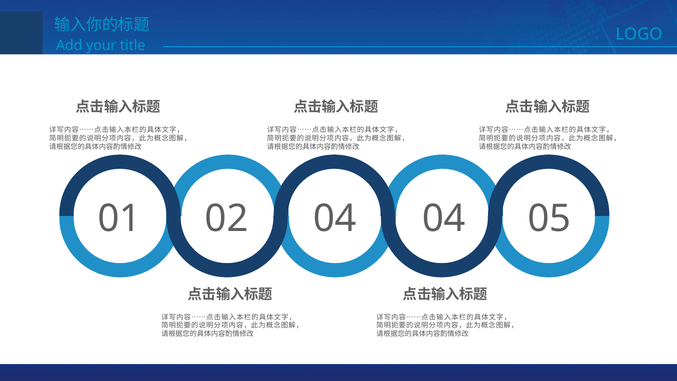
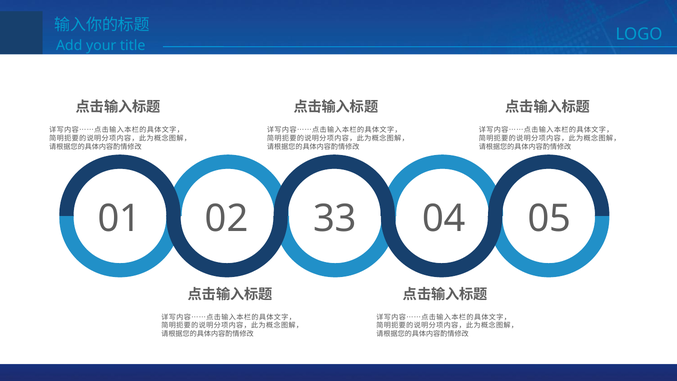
02 04: 04 -> 33 (335, 219)
